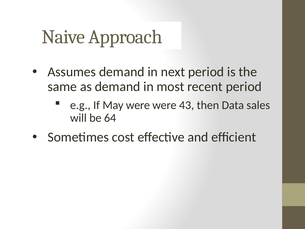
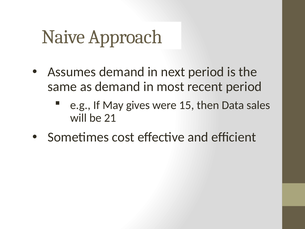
May were: were -> gives (138, 105)
43: 43 -> 15 (187, 105)
64: 64 -> 21 (110, 118)
